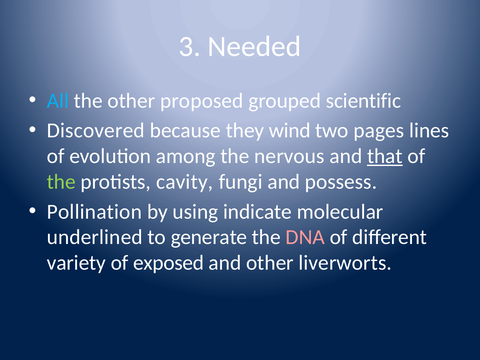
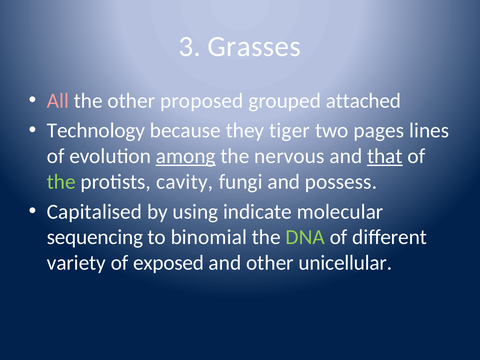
Needed: Needed -> Grasses (254, 46)
All colour: light blue -> pink (58, 101)
scientific: scientific -> attached (363, 101)
Discovered: Discovered -> Technology (96, 131)
wind: wind -> tiger (290, 131)
among underline: none -> present (186, 156)
Pollination: Pollination -> Capitalised (94, 212)
underlined: underlined -> sequencing (95, 237)
generate: generate -> binomial (209, 237)
DNA colour: pink -> light green (305, 237)
liverworts: liverworts -> unicellular (345, 263)
